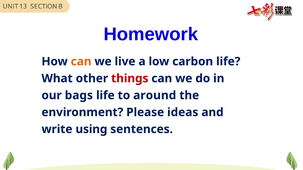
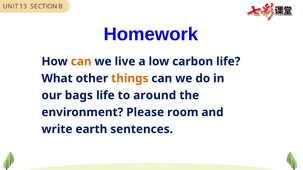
things colour: red -> orange (130, 79)
ideas: ideas -> room (183, 113)
using: using -> earth (91, 130)
